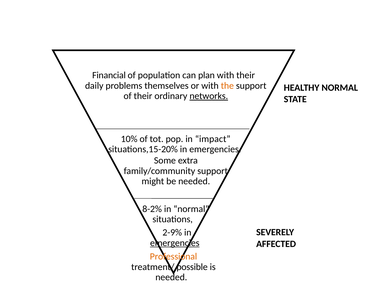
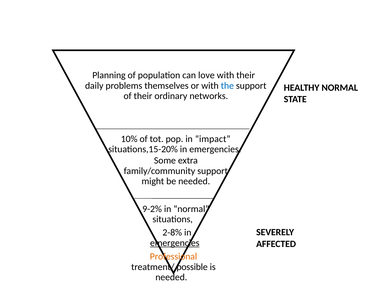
Financial: Financial -> Planning (109, 75)
plan: plan -> love (206, 75)
the colour: orange -> blue (227, 86)
networks underline: present -> none (209, 96)
8-2%: 8-2% -> 9-2% (152, 209)
2-9%: 2-9% -> 2-8% (172, 233)
